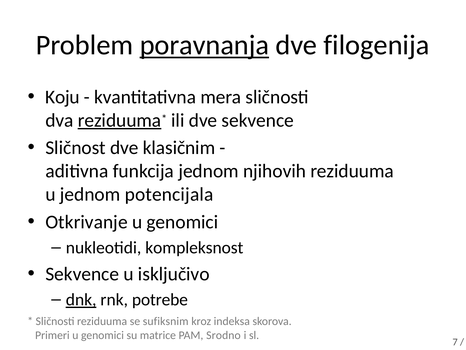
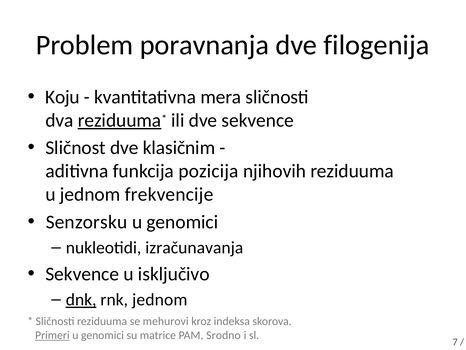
poravnanja underline: present -> none (204, 45)
funkcija jednom: jednom -> pozicija (208, 171)
potencijala: potencijala -> frekvencije (169, 194)
Otkrivanje: Otkrivanje -> Senzorsku (86, 222)
kompleksnost: kompleksnost -> izračunavanja (194, 247)
rnk potrebe: potrebe -> jednom (160, 299)
sufiksnim: sufiksnim -> mehurovi (166, 321)
Primeri underline: none -> present (52, 335)
